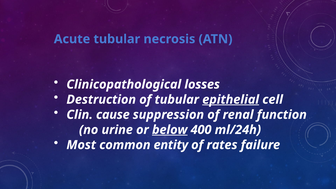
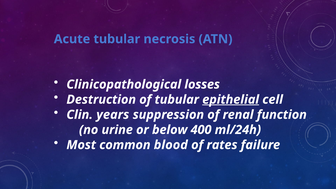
cause: cause -> years (113, 115)
below underline: present -> none (170, 130)
entity: entity -> blood (171, 145)
